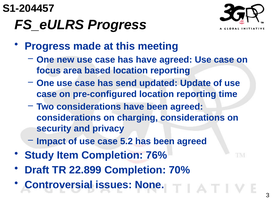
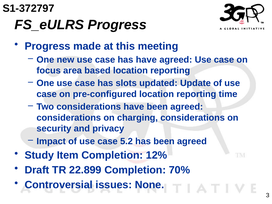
S1-204457: S1-204457 -> S1-372797 (29, 8)
send: send -> slots (126, 83)
76%: 76% -> 12% (157, 155)
